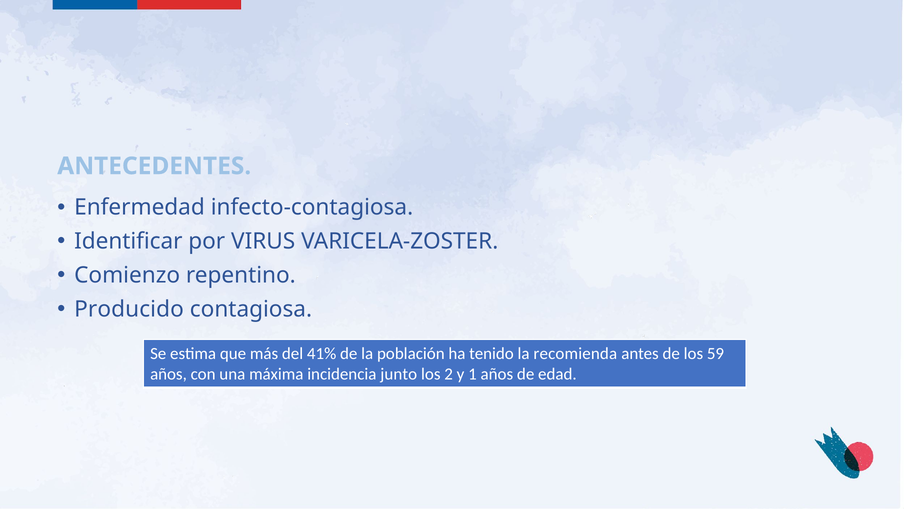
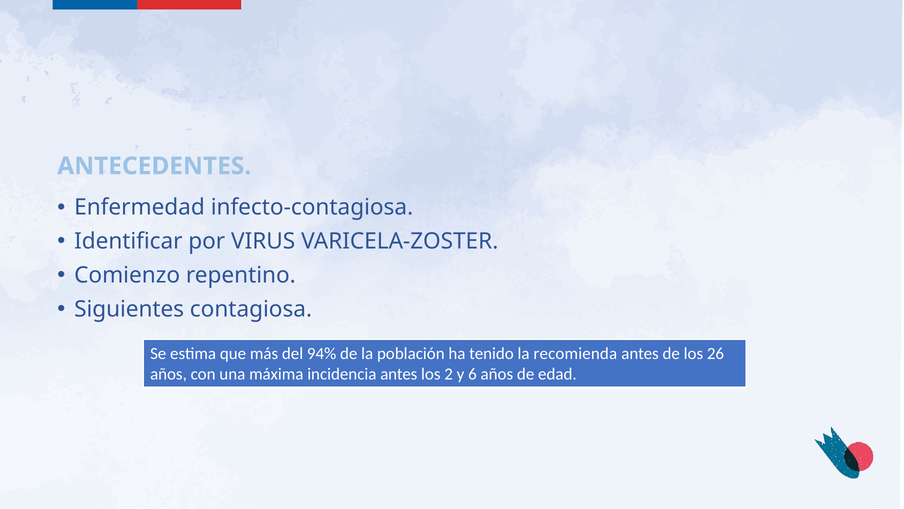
Producido: Producido -> Siguientes (129, 309)
41%: 41% -> 94% (322, 353)
59: 59 -> 26 (715, 353)
incidencia junto: junto -> antes (399, 374)
1: 1 -> 6 (472, 374)
